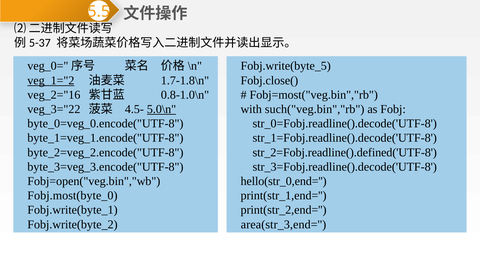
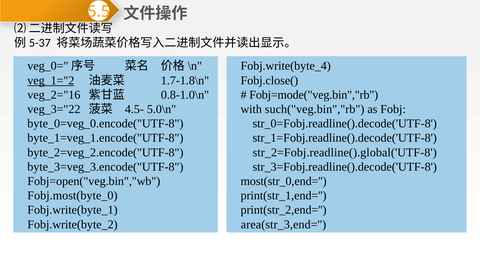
Fobj.write(byte_5: Fobj.write(byte_5 -> Fobj.write(byte_4 (286, 66)
Fobj=most("veg.bin","rb: Fobj=most("veg.bin","rb -> Fobj=mode("veg.bin","rb (314, 95)
5.0\n underline: present -> none (161, 109)
str_2=Fobj.readline().defined('UTF-8: str_2=Fobj.readline().defined('UTF-8 -> str_2=Fobj.readline().global('UTF-8 (345, 152)
hello(str_0,end=: hello(str_0,end= -> most(str_0,end= (284, 181)
